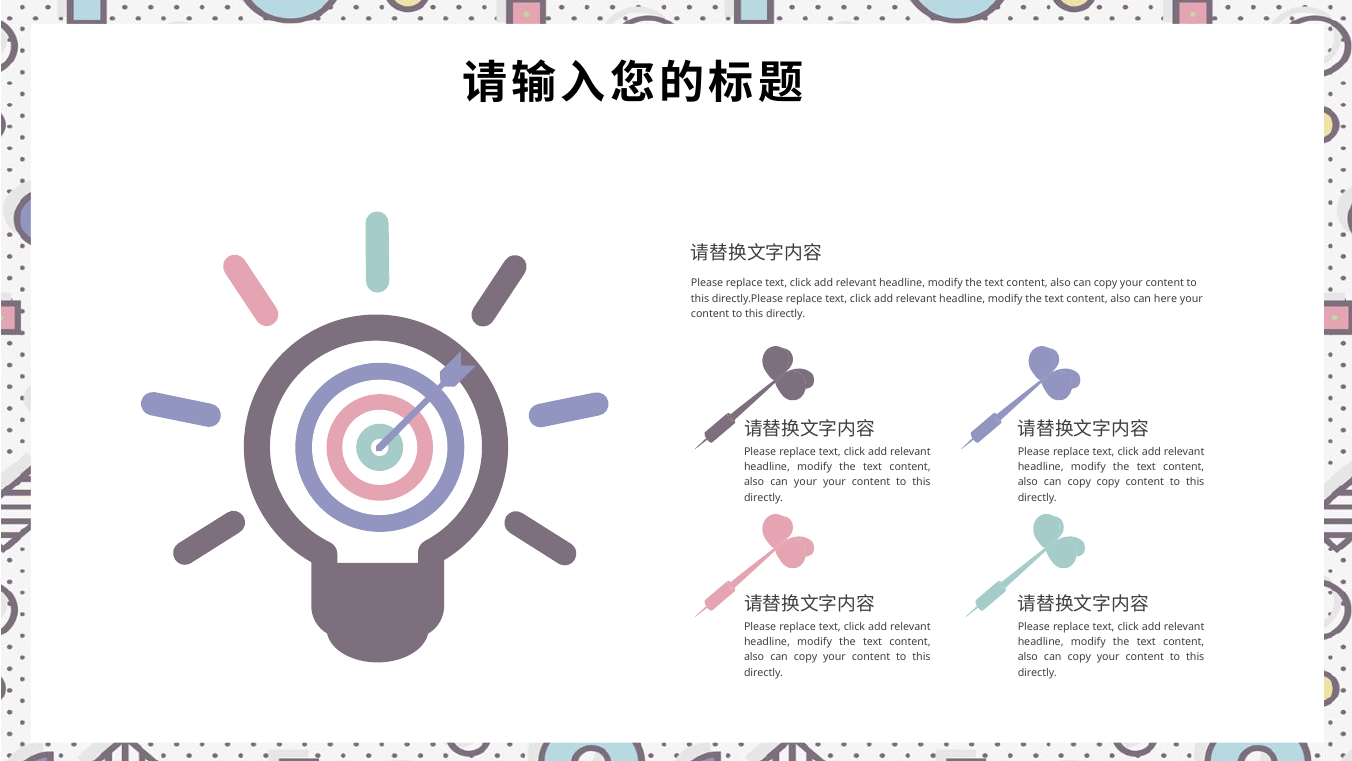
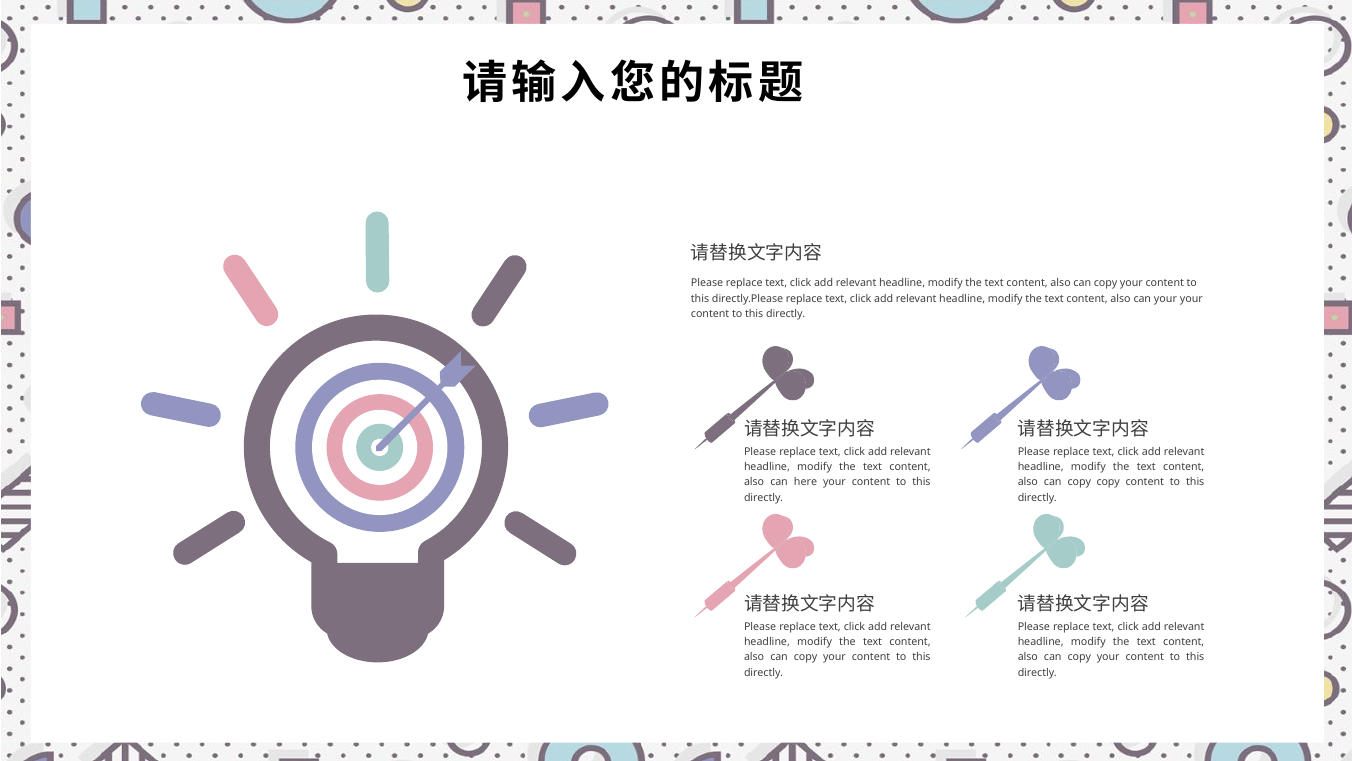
can here: here -> your (1165, 299)
can your: your -> here (806, 482)
